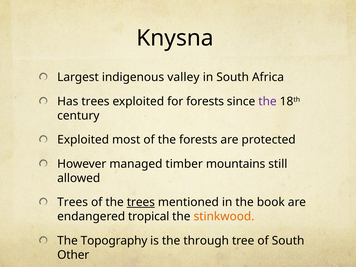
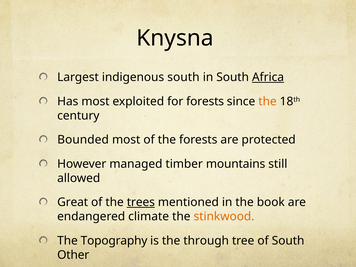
indigenous valley: valley -> south (183, 77)
Africa underline: none -> present (268, 77)
Has trees: trees -> most (95, 101)
the colour: purple -> orange (268, 101)
Exploited: Exploited -> Bounded (83, 140)
Trees: Trees -> Great (73, 202)
tropical: tropical -> climate (149, 217)
